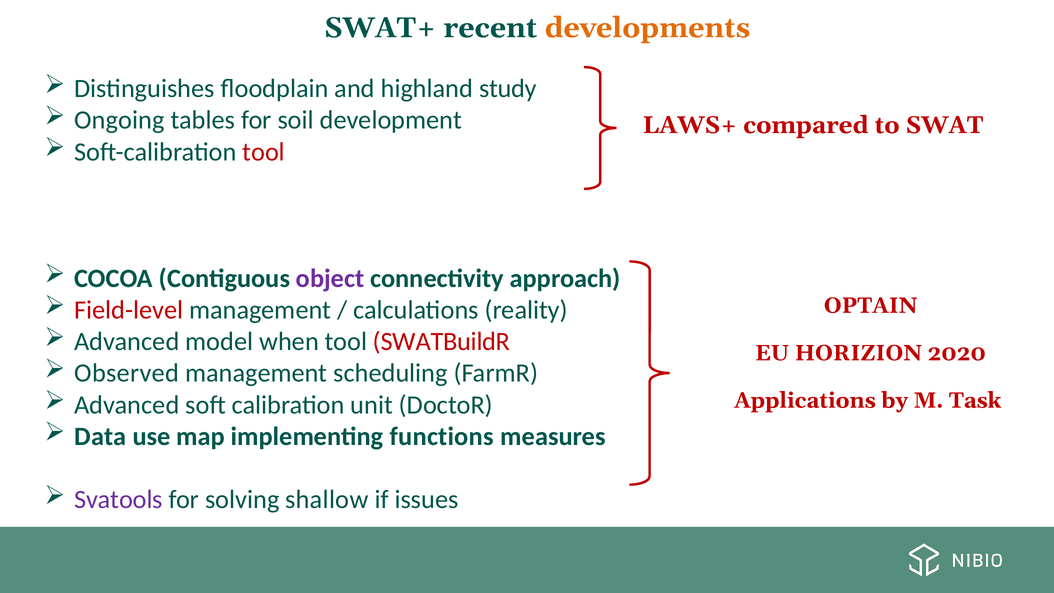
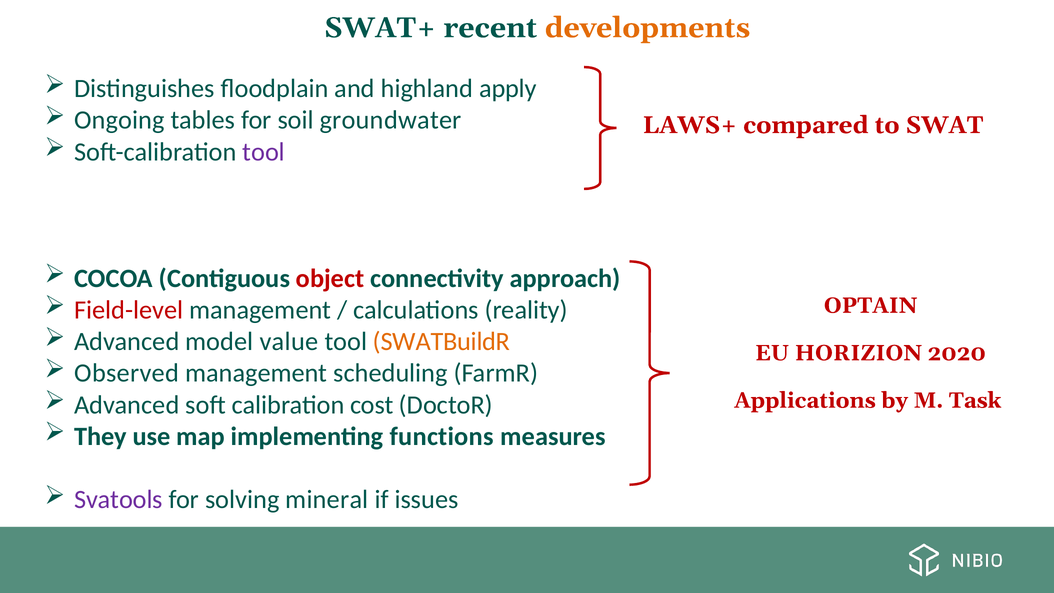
study: study -> apply (508, 89)
development: development -> groundwater (391, 120)
tool colour: red -> purple (264, 152)
object colour: purple -> red (330, 278)
when: when -> value (289, 342)
SWATBuildR colour: red -> orange (442, 342)
unit: unit -> cost (372, 405)
Data: Data -> They (100, 436)
shallow: shallow -> mineral (327, 500)
